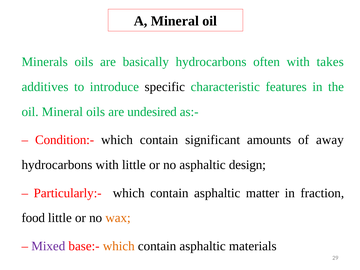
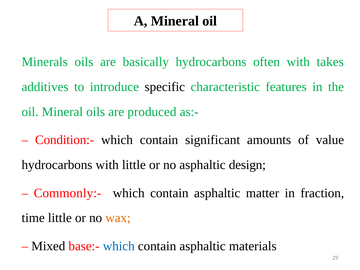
undesired: undesired -> produced (152, 112)
away: away -> value (330, 140)
Particularly:-: Particularly:- -> Commonly:- (68, 193)
food: food -> time (33, 218)
Mixed colour: purple -> black (48, 246)
which colour: orange -> blue (119, 246)
